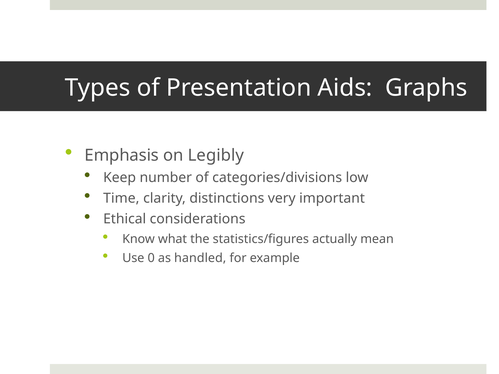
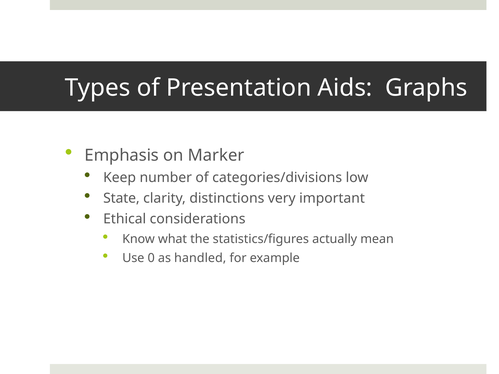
Legibly: Legibly -> Marker (216, 155)
Time: Time -> State (121, 198)
